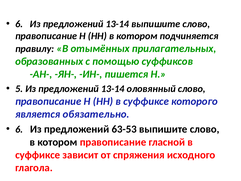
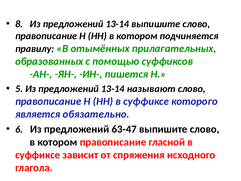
6: 6 -> 8 (19, 24)
оловянный: оловянный -> называют (151, 89)
63-53: 63-53 -> 63-47 (124, 129)
